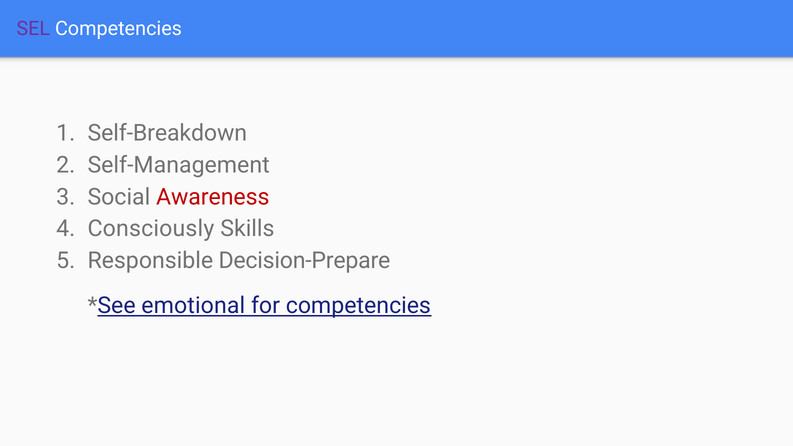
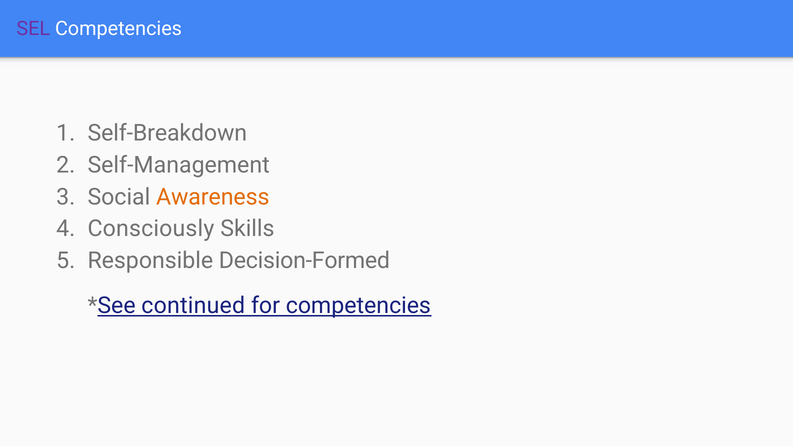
Awareness colour: red -> orange (213, 197)
Decision-Prepare: Decision-Prepare -> Decision-Formed (304, 261)
emotional: emotional -> continued (193, 306)
